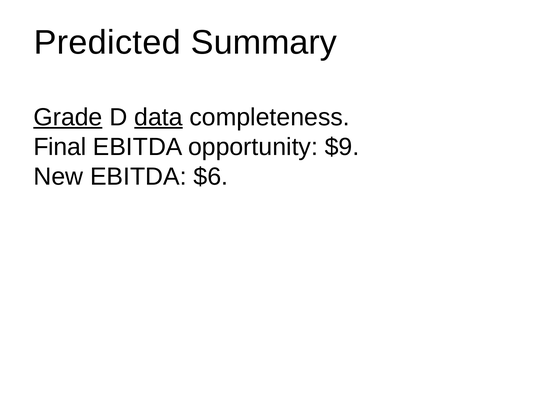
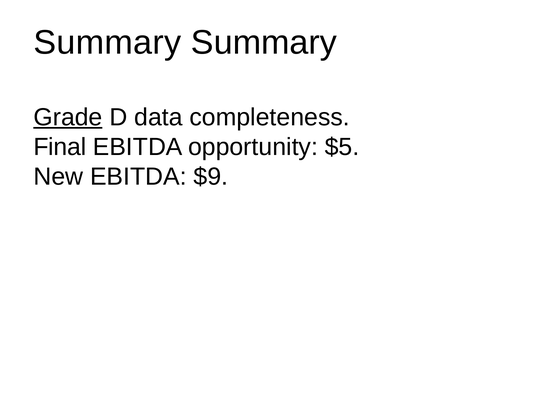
Predicted: Predicted -> Summary (107, 42)
data underline: present -> none (158, 117)
$9: $9 -> $5 (342, 147)
$6: $6 -> $9 (211, 177)
